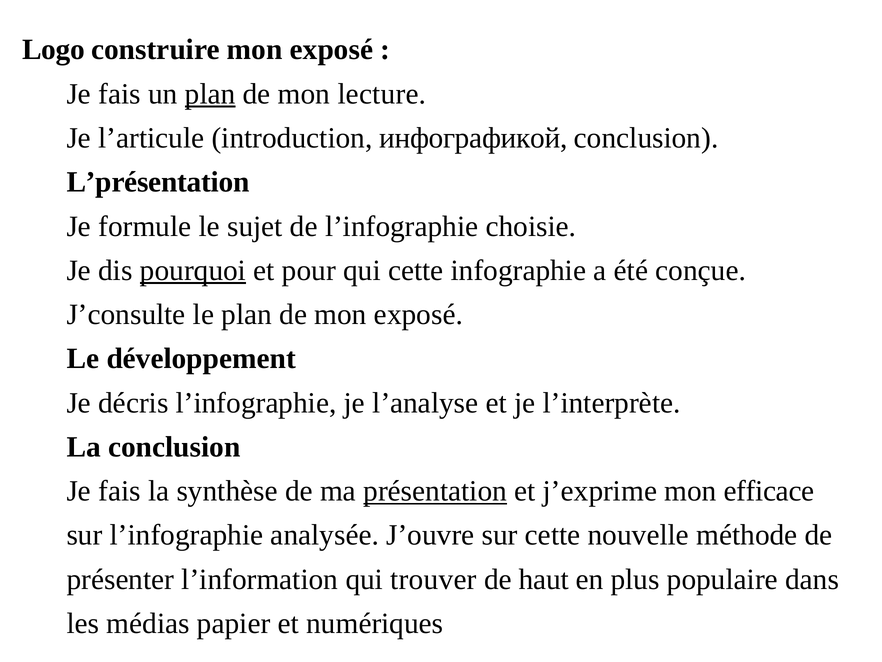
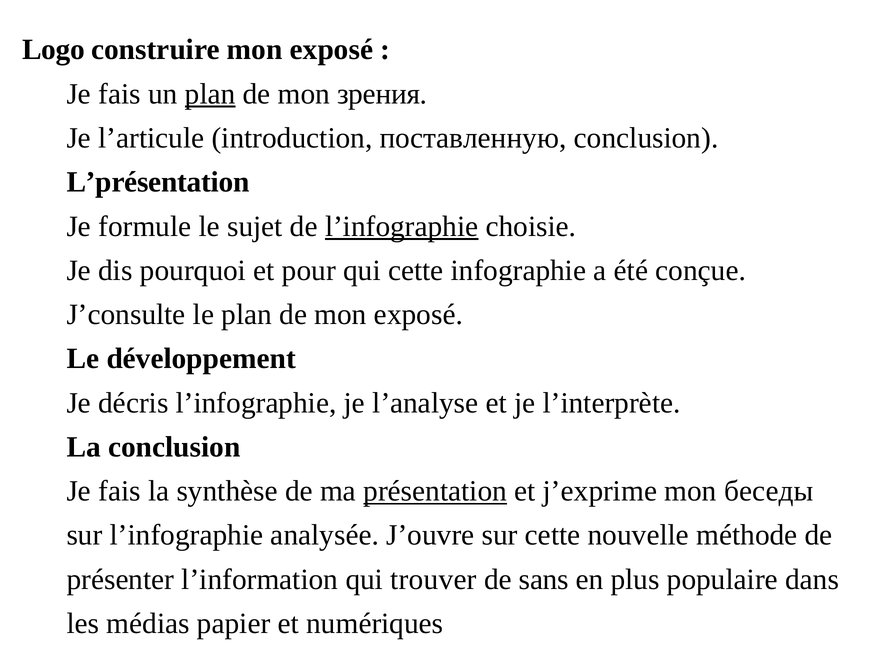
lecture: lecture -> зрения (382, 94)
инфографикой: инфографикой -> поставленную (473, 138)
l’infographie underline: none -> present (402, 226)
pourquoi underline: present -> none (193, 270)
efficace: efficace -> беседы (769, 491)
haut: haut -> sans (544, 579)
